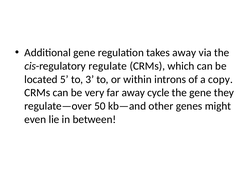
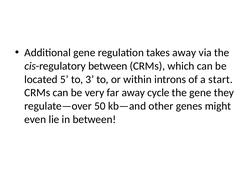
cis-regulatory regulate: regulate -> between (108, 66)
copy: copy -> start (221, 79)
